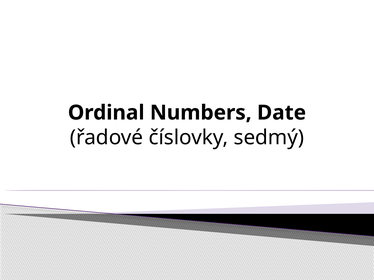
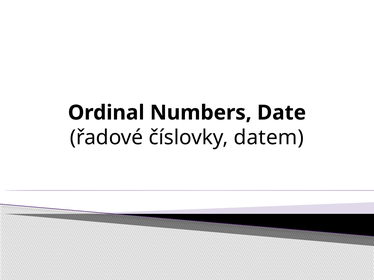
sedmý: sedmý -> datem (269, 138)
